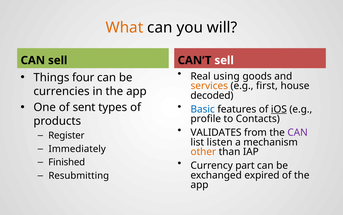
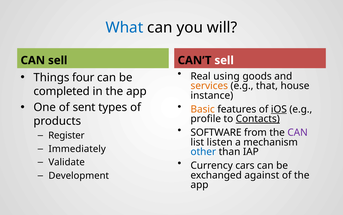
What colour: orange -> blue (124, 28)
first: first -> that (267, 86)
currencies: currencies -> completed (62, 91)
decoded: decoded -> instance (212, 95)
Basic colour: blue -> orange (203, 109)
Contacts underline: none -> present (258, 119)
VALIDATES: VALIDATES -> SOFTWARE (216, 132)
other colour: orange -> blue (203, 151)
Finished: Finished -> Validate (67, 162)
part: part -> cars (245, 165)
Resubmitting: Resubmitting -> Development (79, 175)
expired: expired -> against (262, 175)
